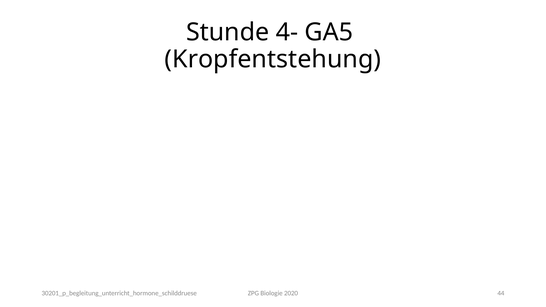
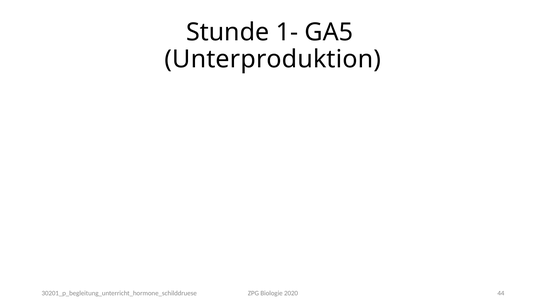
4-: 4- -> 1- (287, 32)
Kropfentstehung: Kropfentstehung -> Unterproduktion (273, 59)
